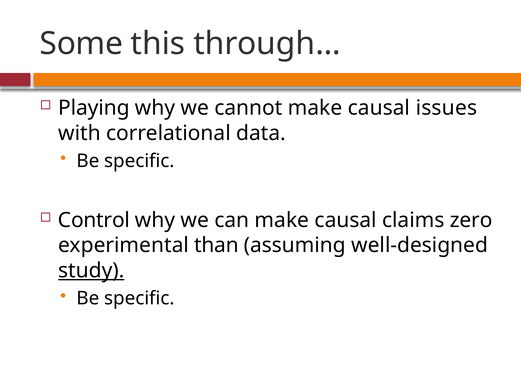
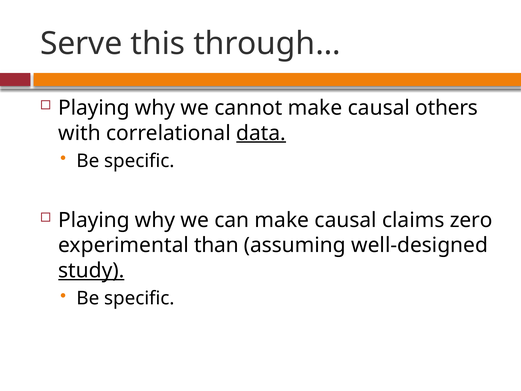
Some: Some -> Serve (81, 43)
issues: issues -> others (447, 108)
data underline: none -> present (261, 133)
Control: Control -> Playing (94, 220)
